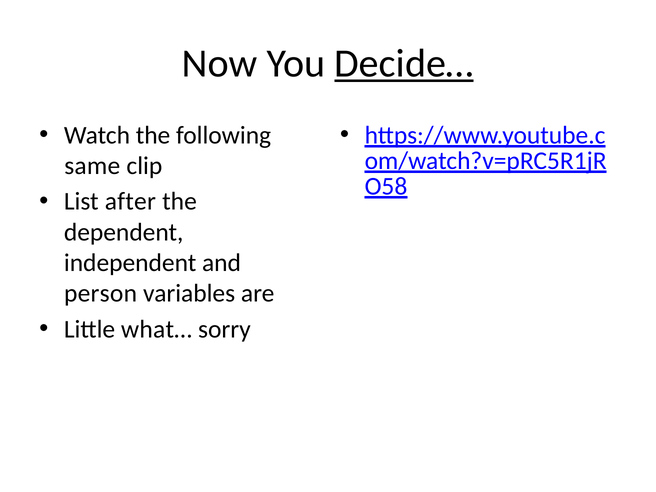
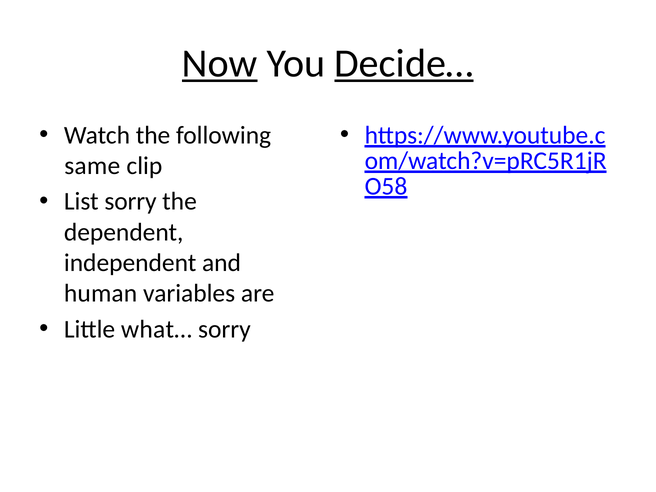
Now underline: none -> present (220, 64)
List after: after -> sorry (131, 202)
person: person -> human (101, 293)
